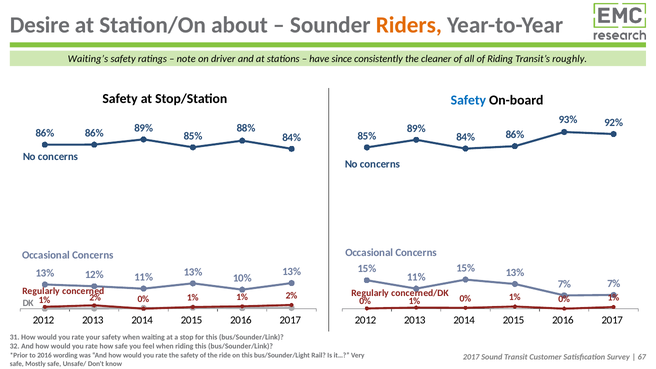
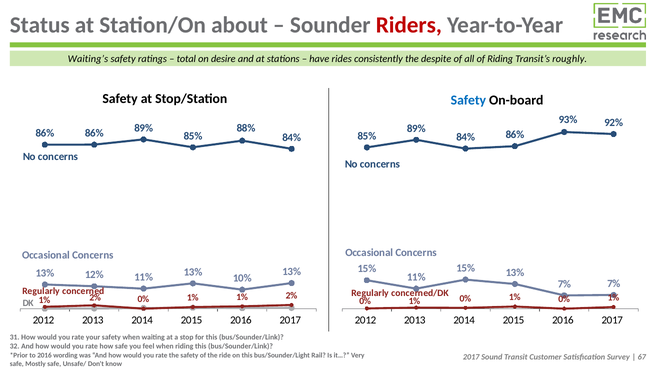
Desire: Desire -> Status (40, 25)
Riders colour: orange -> red (409, 25)
note: note -> total (186, 59)
driver: driver -> desire (223, 59)
since: since -> rides (342, 59)
cleaner: cleaner -> despite (436, 59)
